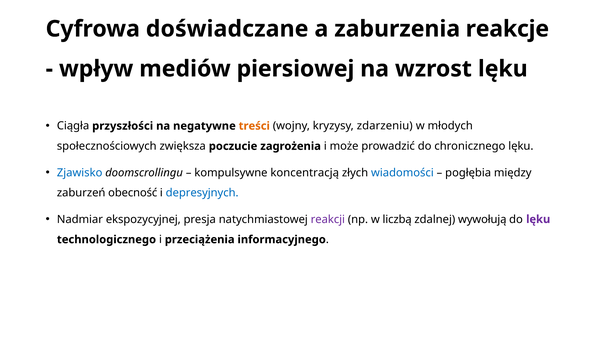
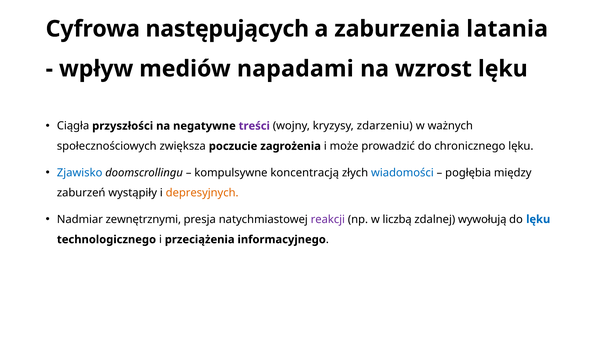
doświadczane: doświadczane -> następujących (227, 29)
reakcje: reakcje -> latania (507, 29)
piersiowej: piersiowej -> napadami (295, 69)
treści colour: orange -> purple (254, 126)
młodych: młodych -> ważnych (450, 126)
obecność: obecność -> wystąpiły (133, 193)
depresyjnych colour: blue -> orange (202, 193)
ekspozycyjnej: ekspozycyjnej -> zewnętrznymi (143, 219)
lęku colour: purple -> blue (538, 219)
